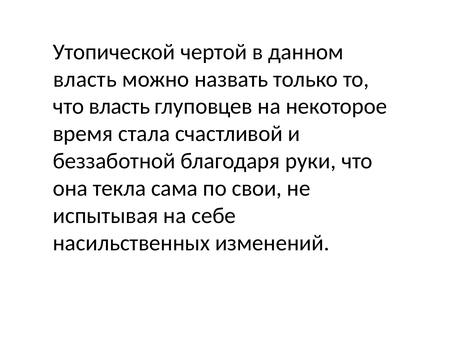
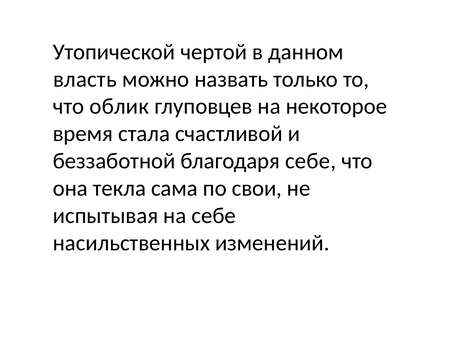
что власть: власть -> облик (119, 107)
благодаря руки: руки -> себе (311, 161)
